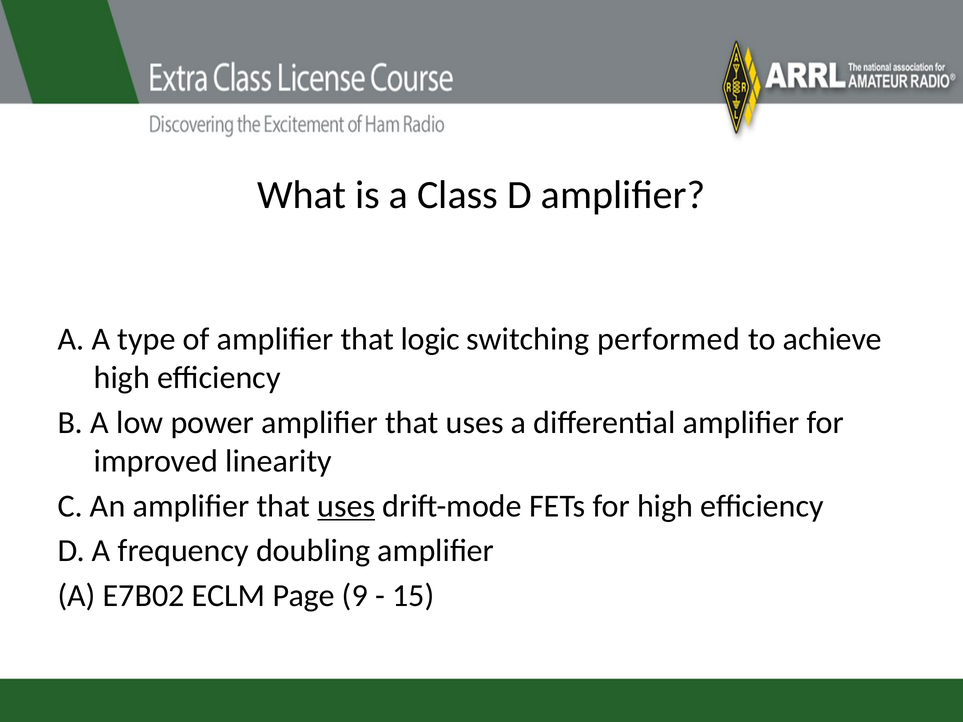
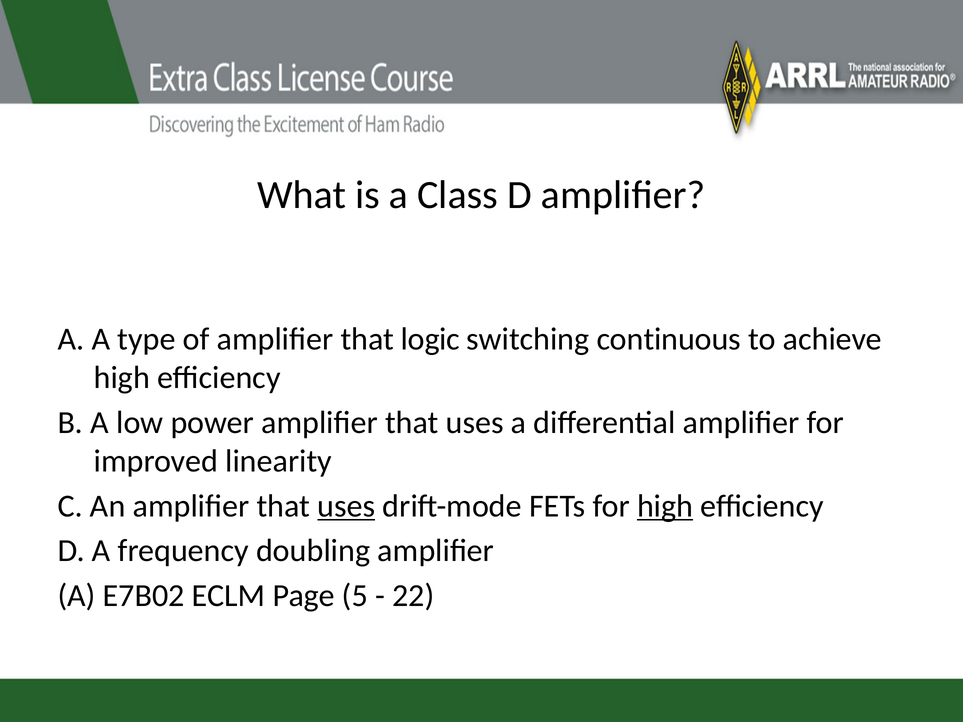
performed: performed -> continuous (669, 339)
high underline: none -> present (665, 506)
9: 9 -> 5 (355, 596)
15: 15 -> 22 (413, 596)
